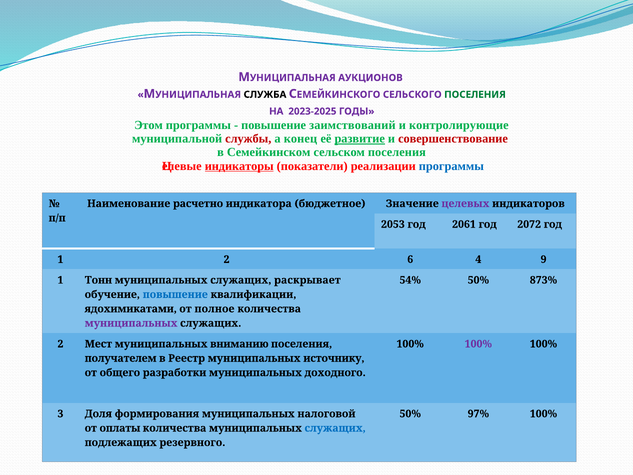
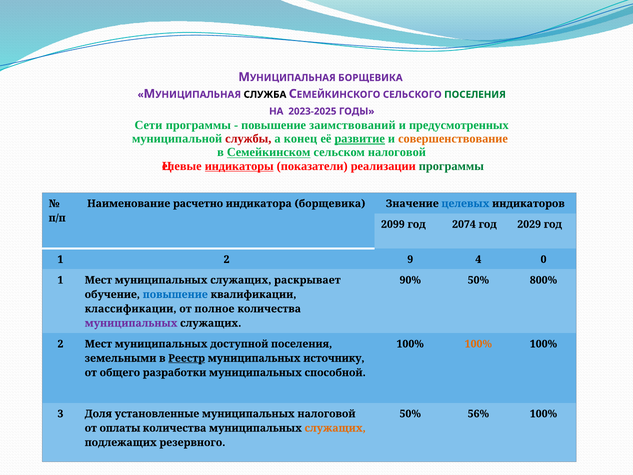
МУНИЦИПАЛЬНАЯ АУКЦИОНОВ: АУКЦИОНОВ -> БОРЩЕВИКА (370, 78)
Этом: Этом -> Сети (148, 125)
контролирующие: контролирующие -> предусмотренных (459, 125)
совершенствование colour: red -> orange (453, 139)
Семейкинском underline: none -> present (269, 152)
сельском поселения: поселения -> налоговой (397, 152)
программы colour: blue -> green (451, 166)
индикатора бюджетное: бюджетное -> борщевика (330, 203)
целевых colour: purple -> blue (465, 203)
2053: 2053 -> 2099 (393, 224)
2061: 2061 -> 2074 (464, 224)
2072: 2072 -> 2029 (529, 224)
6: 6 -> 9 (410, 259)
9: 9 -> 0 (544, 259)
1 Тонн: Тонн -> Мест (98, 280)
54%: 54% -> 90% (410, 280)
873%: 873% -> 800% (543, 280)
ядохимикатами: ядохимикатами -> классификации (131, 309)
вниманию: вниманию -> доступной (239, 344)
100% colour: purple -> orange (478, 344)
получателем: получателем -> земельными (121, 358)
Реестр underline: none -> present (187, 358)
доходного: доходного -> способной (335, 372)
формирования: формирования -> установленные (157, 414)
97%: 97% -> 56% (478, 414)
служащих colour: blue -> orange (335, 428)
